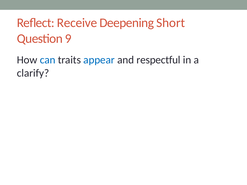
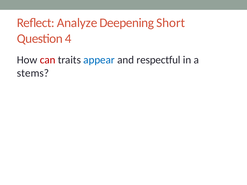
Receive: Receive -> Analyze (77, 23)
9: 9 -> 4 (68, 39)
can colour: blue -> red (48, 60)
clarify: clarify -> stems (33, 73)
